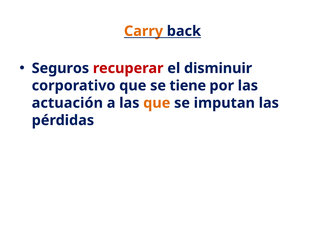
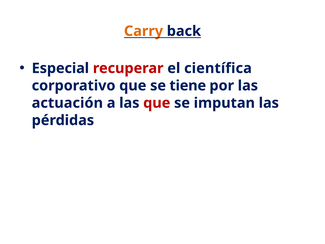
Seguros: Seguros -> Especial (60, 68)
disminuir: disminuir -> científica (218, 68)
que colour: orange -> red (157, 103)
